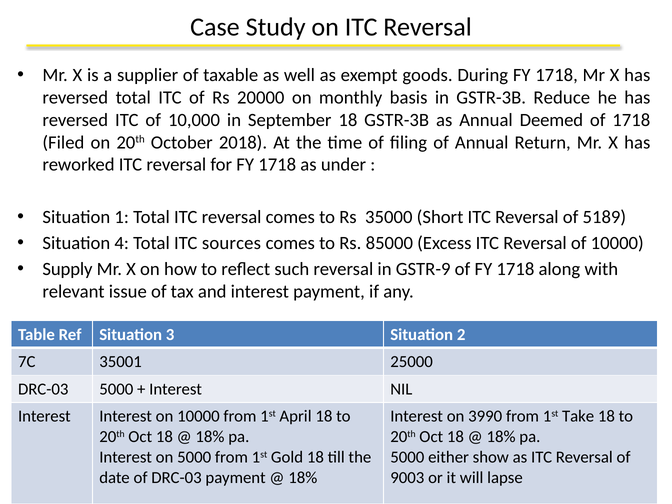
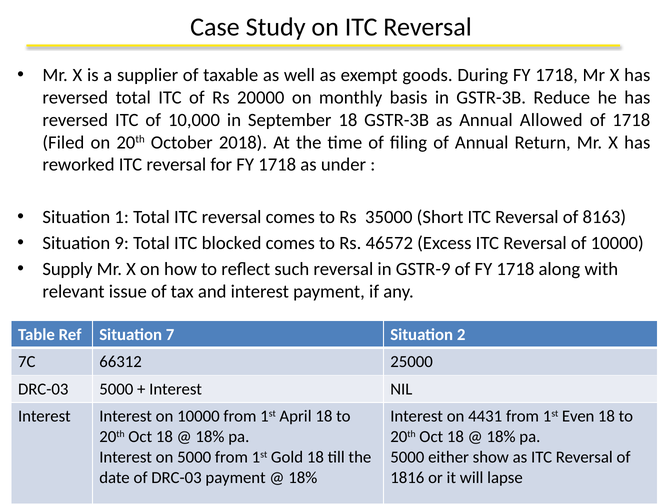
Deemed: Deemed -> Allowed (551, 120)
5189: 5189 -> 8163 (604, 217)
4: 4 -> 9 (122, 243)
sources: sources -> blocked (232, 243)
85000: 85000 -> 46572 (389, 243)
3: 3 -> 7 (170, 335)
35001: 35001 -> 66312 (121, 362)
3990: 3990 -> 4431 (485, 416)
Take: Take -> Even (578, 416)
9003: 9003 -> 1816 (407, 478)
